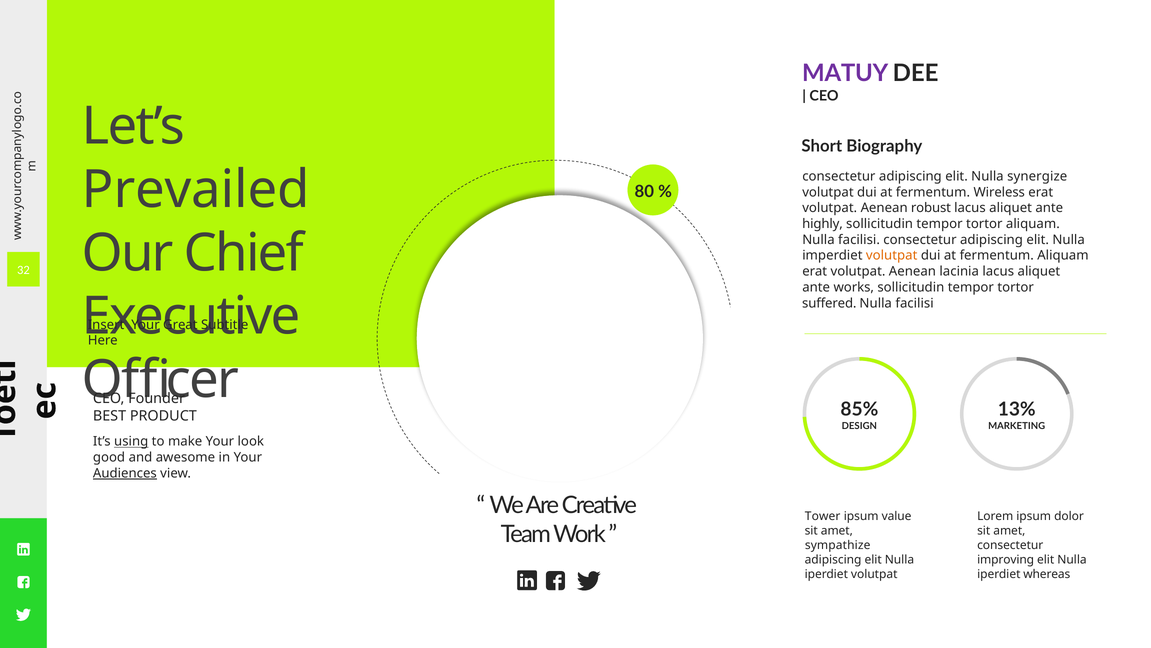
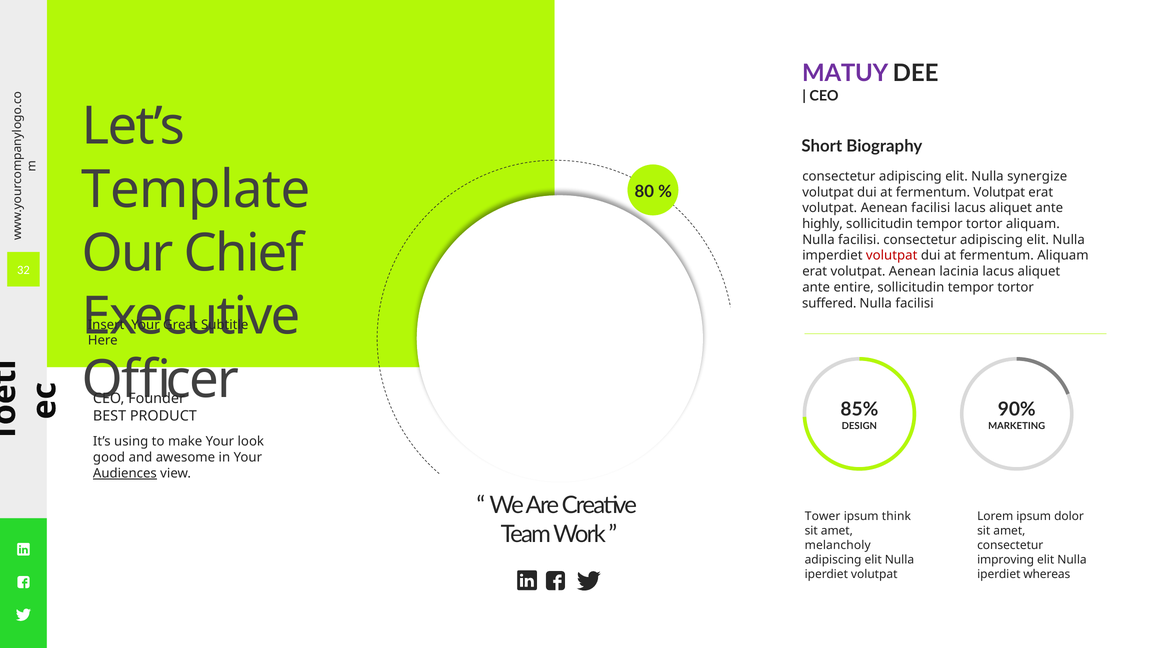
Prevailed: Prevailed -> Template (196, 190)
fermentum Wireless: Wireless -> Volutpat (999, 192)
Aenean robust: robust -> facilisi (931, 208)
volutpat colour: orange -> red (892, 255)
works: works -> entire (854, 287)
13%: 13% -> 90% (1017, 409)
using underline: present -> none (131, 441)
value: value -> think (896, 516)
sympathize: sympathize -> melancholy (838, 545)
